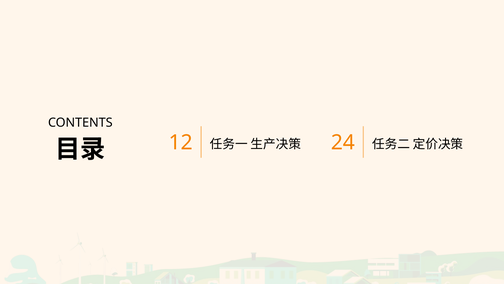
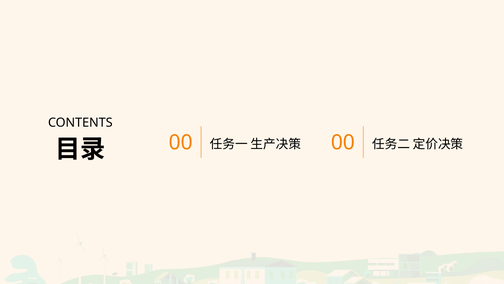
12: 12 -> 00 (181, 142)
24: 24 -> 00 (343, 142)
